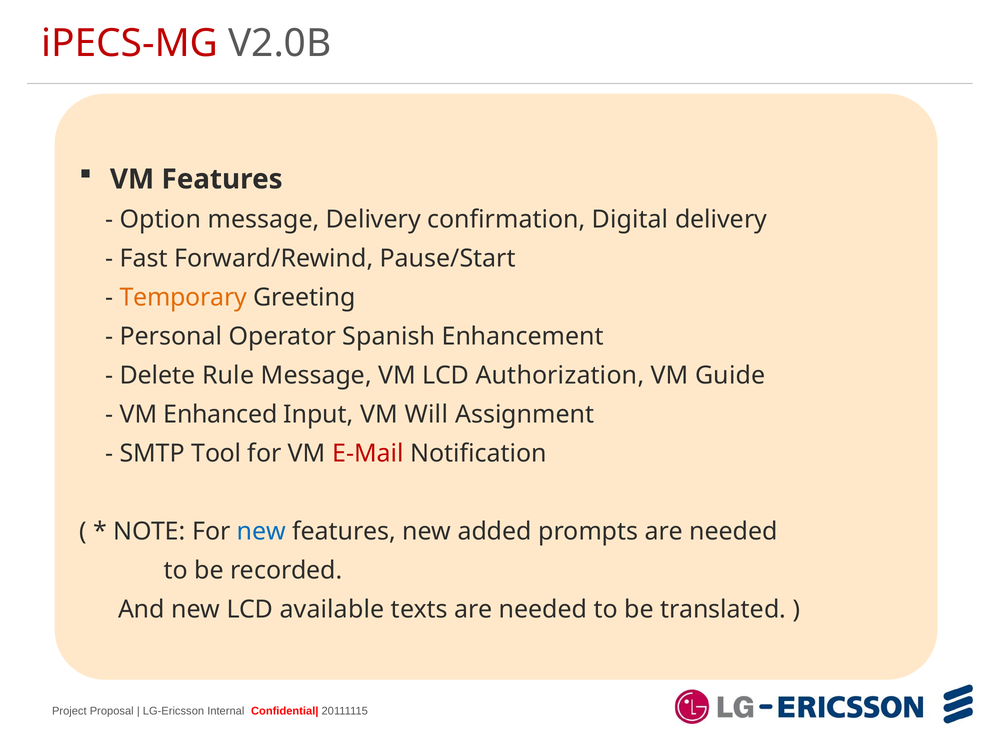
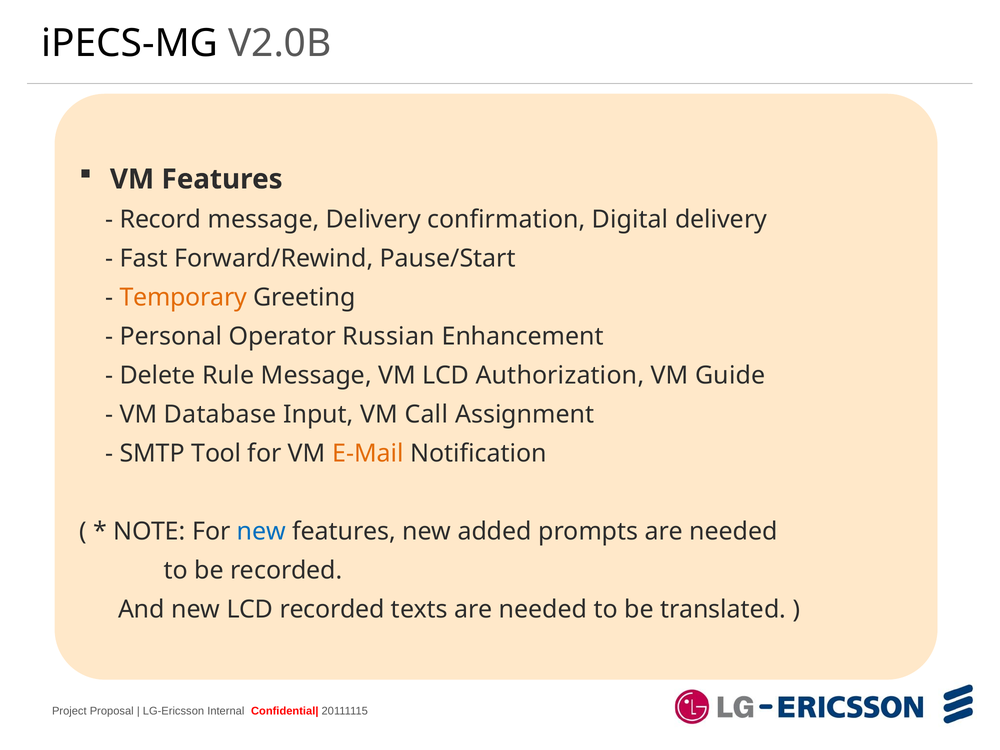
iPECS-MG colour: red -> black (130, 44)
Option: Option -> Record (160, 220)
Spanish: Spanish -> Russian (389, 337)
Enhanced: Enhanced -> Database (220, 415)
Will: Will -> Call (426, 415)
E-Mail colour: red -> orange (368, 454)
LCD available: available -> recorded (332, 609)
